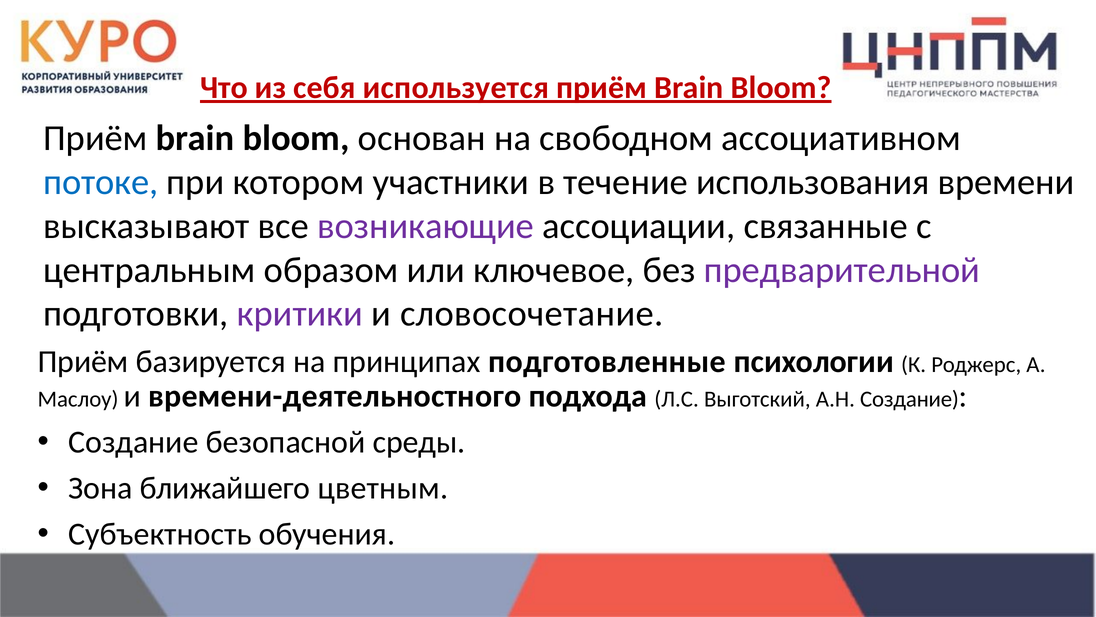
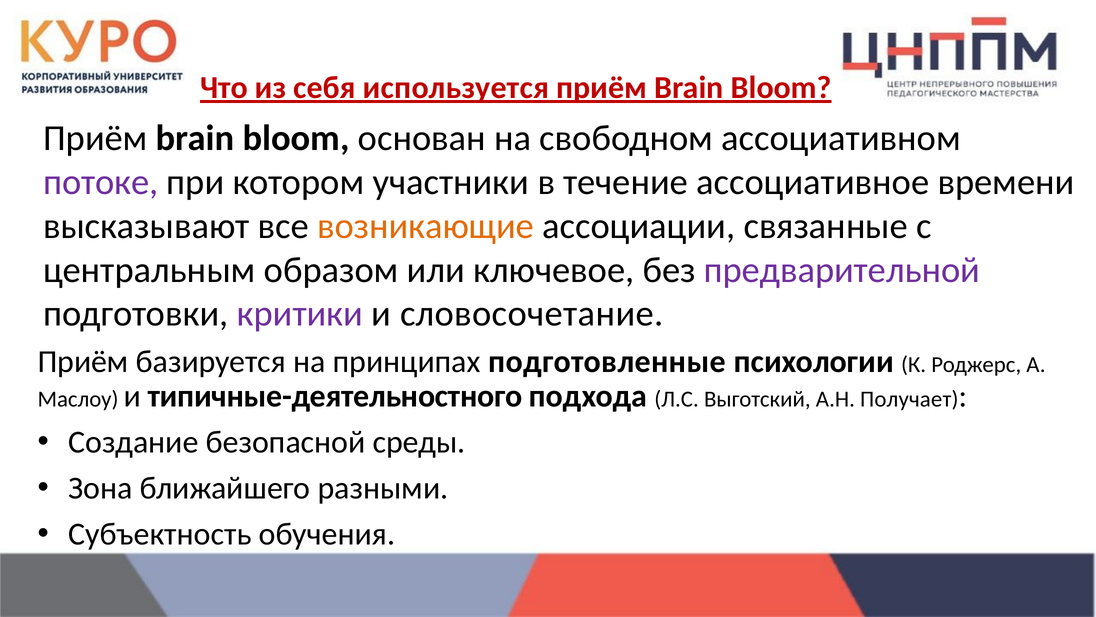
потоке colour: blue -> purple (101, 182)
использования: использования -> ассоциативное (813, 182)
возникающие colour: purple -> orange (426, 226)
времени-деятельностного: времени-деятельностного -> типичные-деятельностного (335, 396)
А.Н Создание: Создание -> Получает (909, 399)
цветным: цветным -> разными (383, 488)
